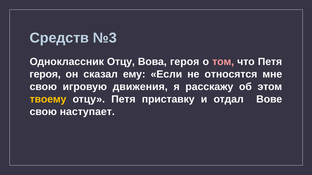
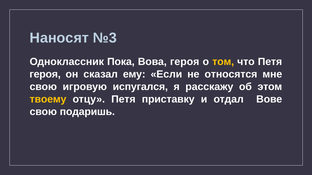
Средств: Средств -> Наносят (59, 38)
Одноклассник Отцу: Отцу -> Пока (121, 62)
том colour: pink -> yellow (223, 62)
движения: движения -> испугался (140, 87)
наступает: наступает -> подаришь (87, 112)
